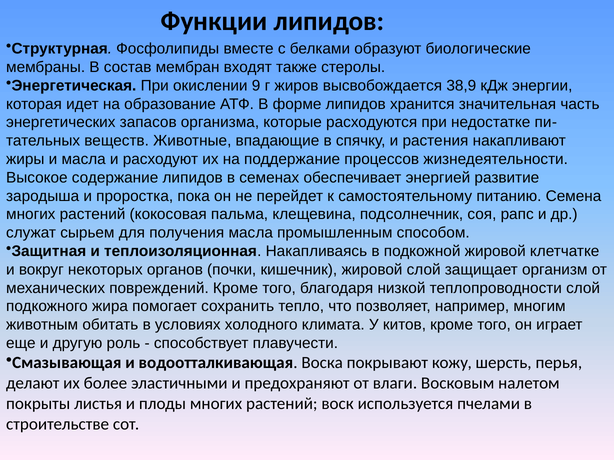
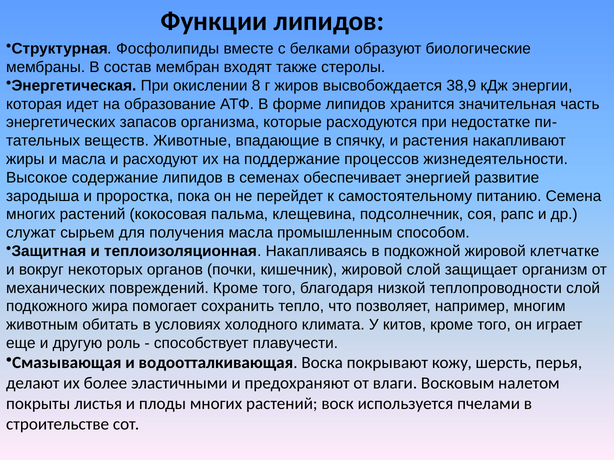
9: 9 -> 8 (256, 86)
